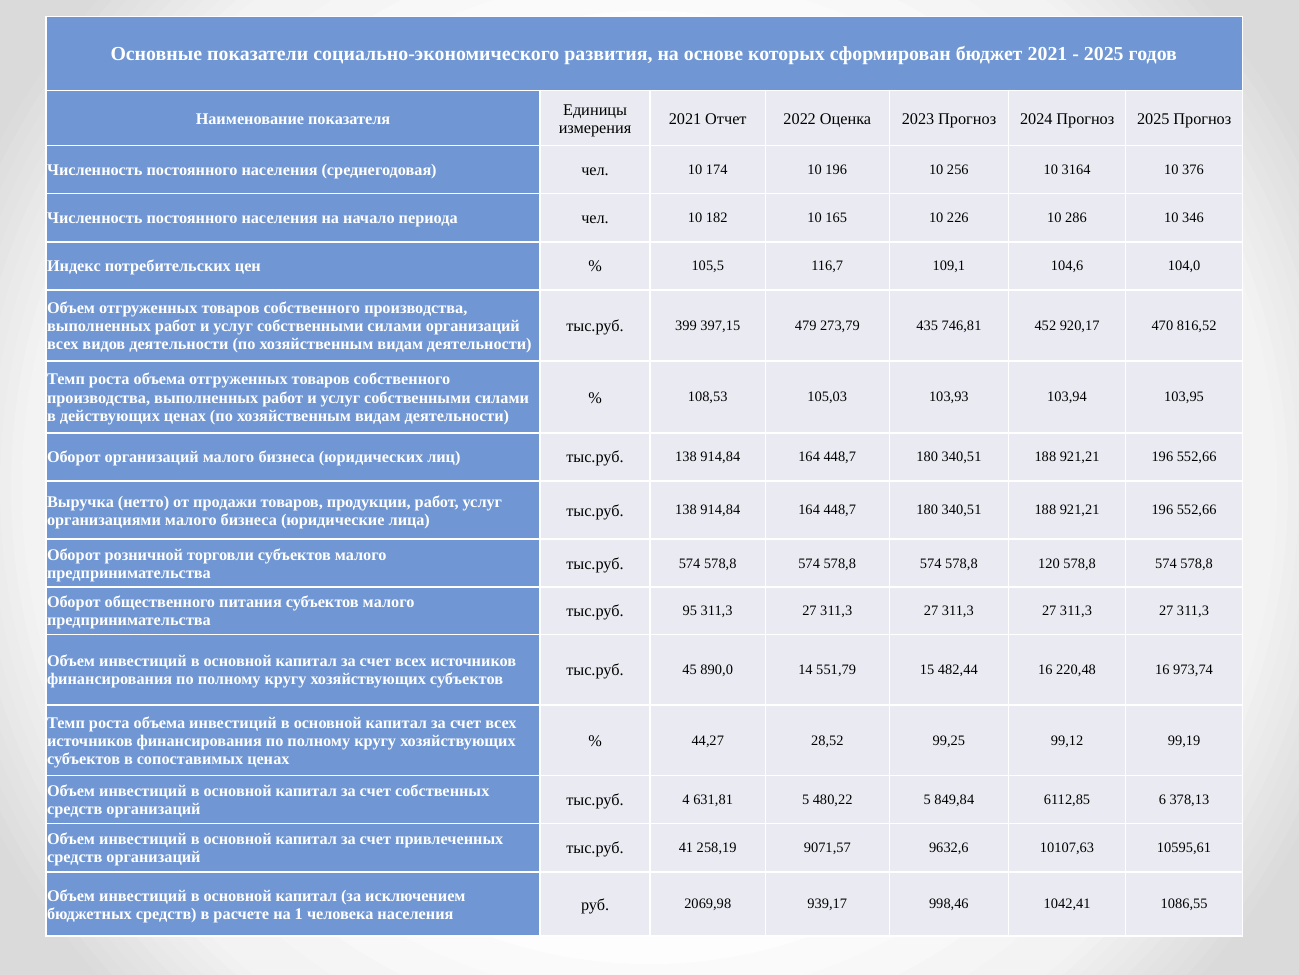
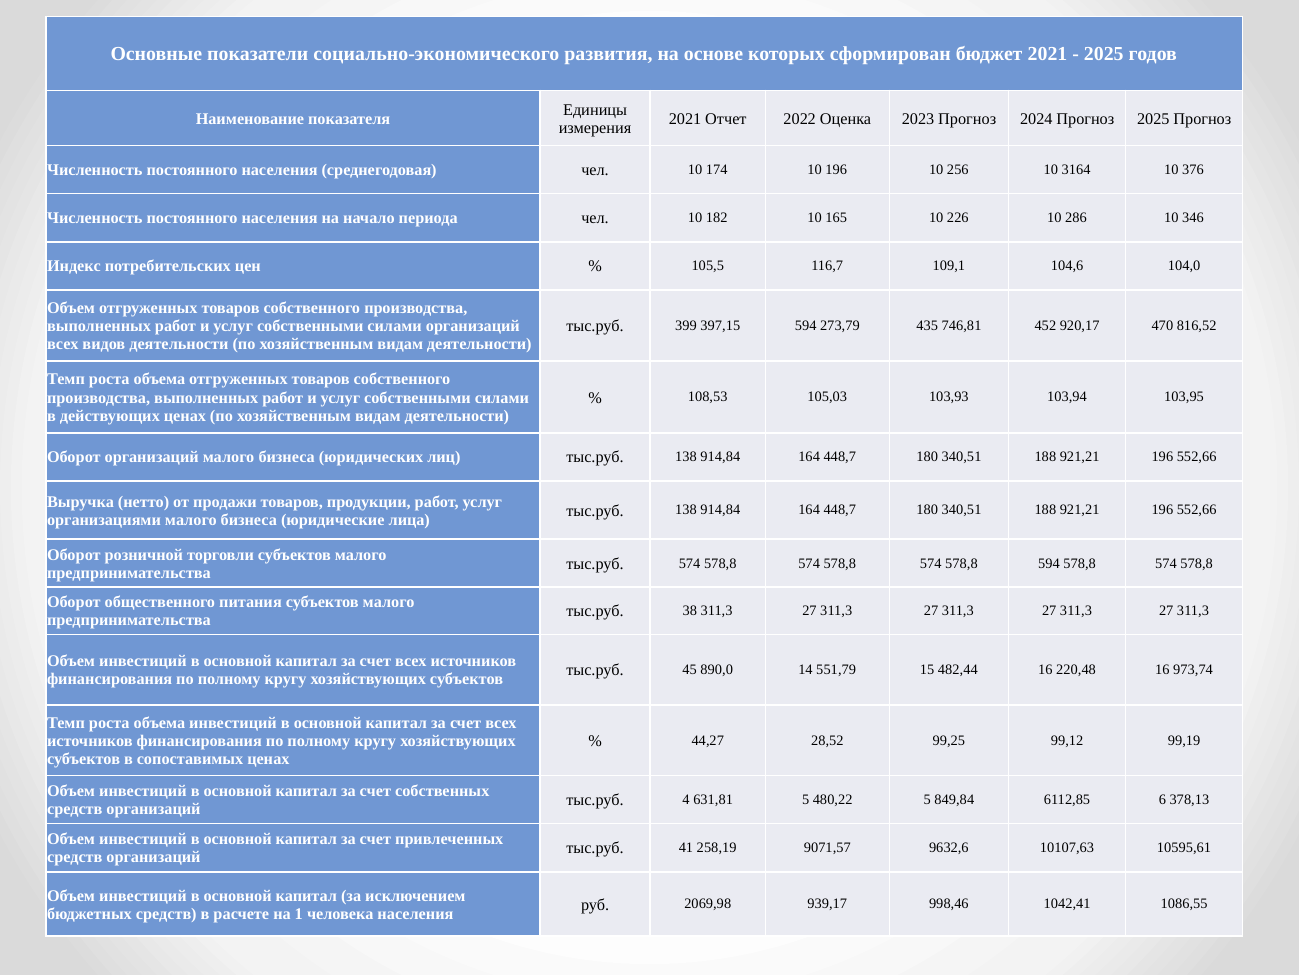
397,15 479: 479 -> 594 (806, 325)
578,8 120: 120 -> 594 (1049, 563)
95: 95 -> 38 (690, 611)
